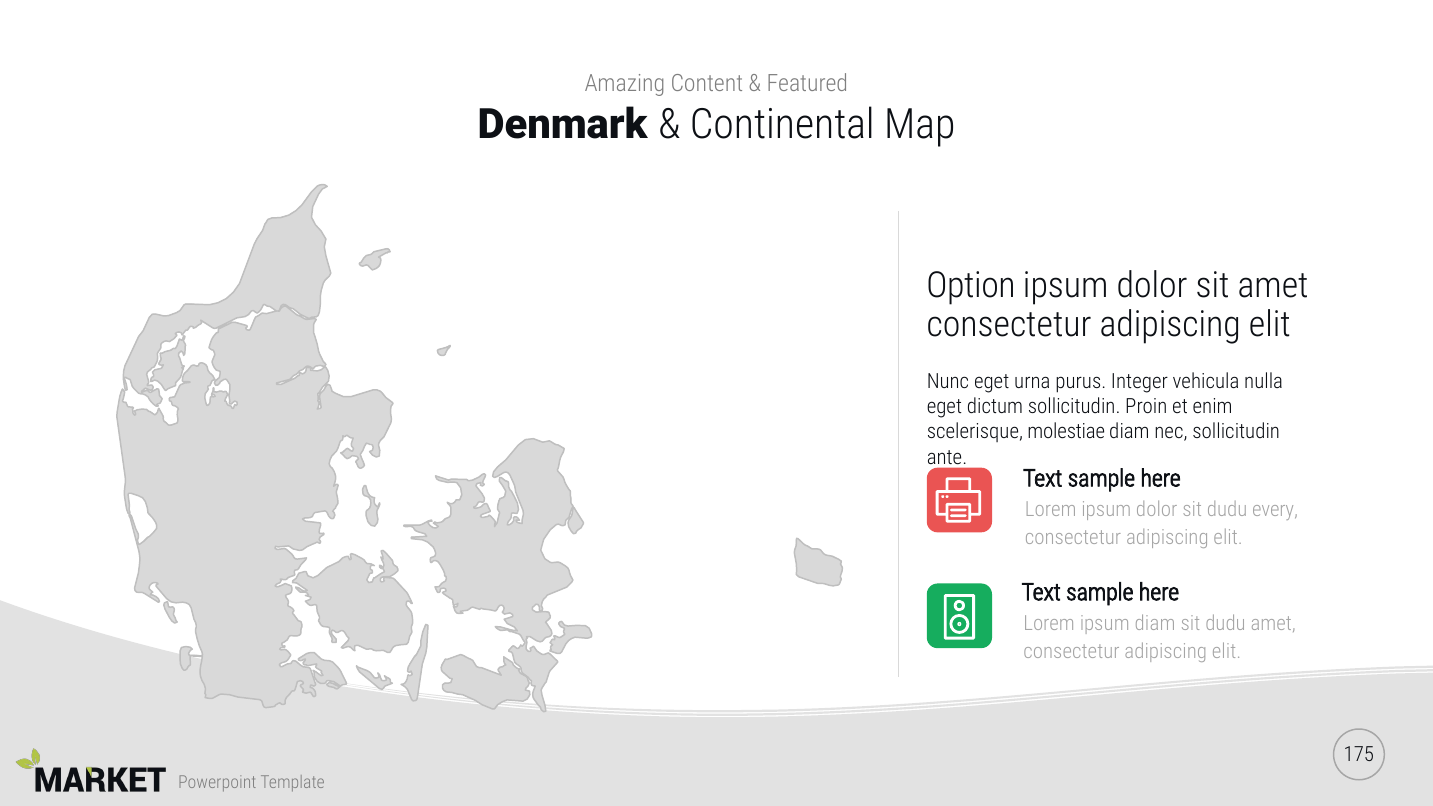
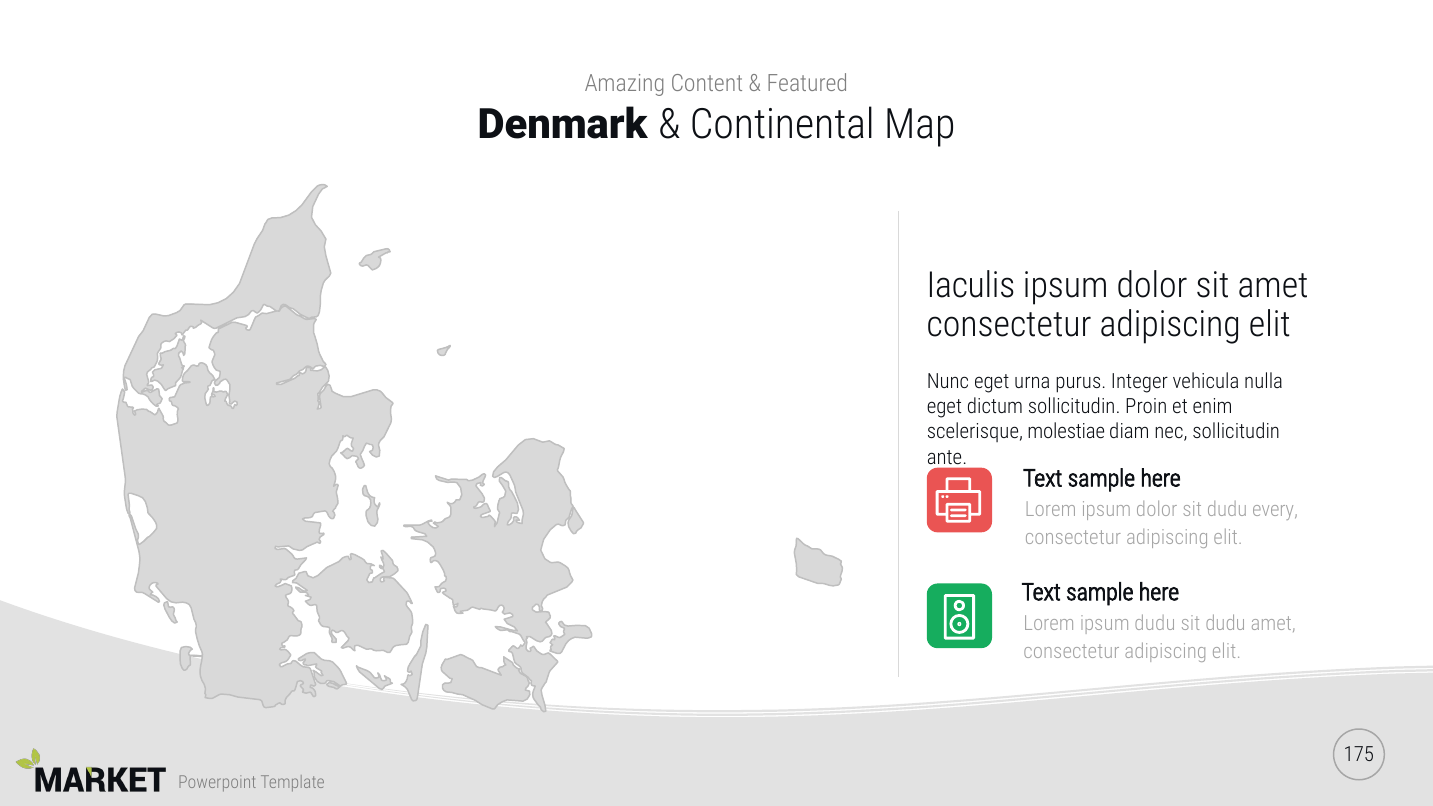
Option: Option -> Iaculis (971, 286)
ipsum diam: diam -> dudu (1155, 624)
